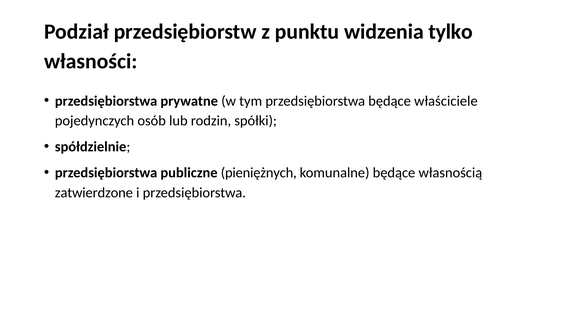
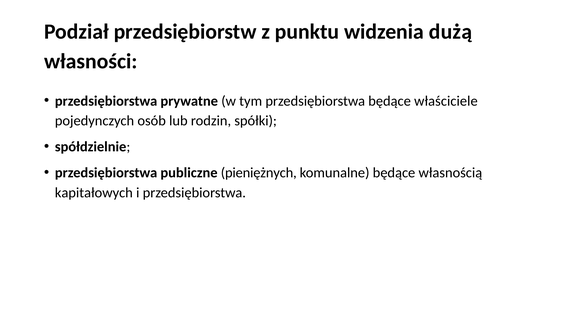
tylko: tylko -> dużą (450, 32)
zatwierdzone: zatwierdzone -> kapitałowych (94, 193)
